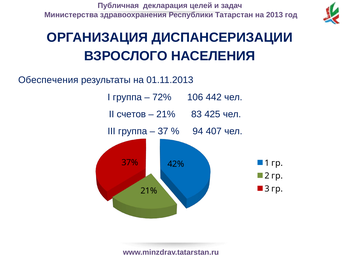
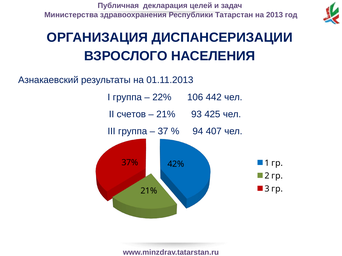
Обеспечения: Обеспечения -> Азнакаевский (48, 80)
72%: 72% -> 22% (162, 97)
83: 83 -> 93 (196, 114)
